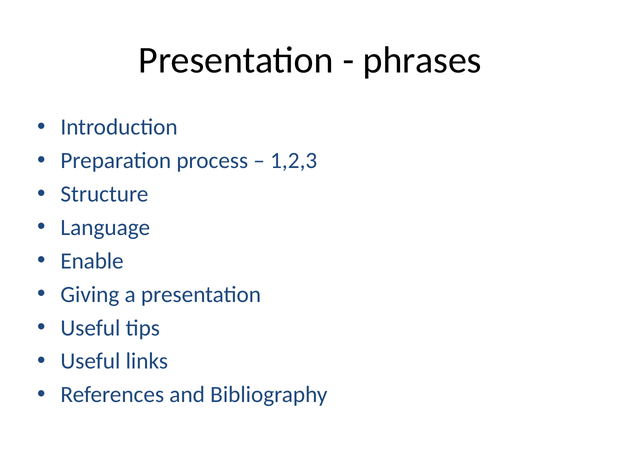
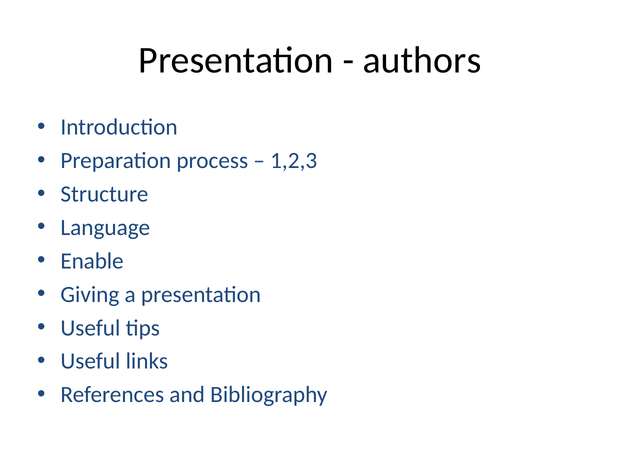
phrases: phrases -> authors (422, 60)
